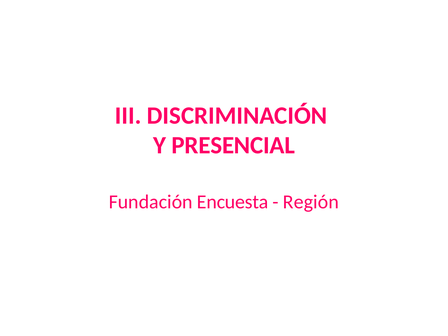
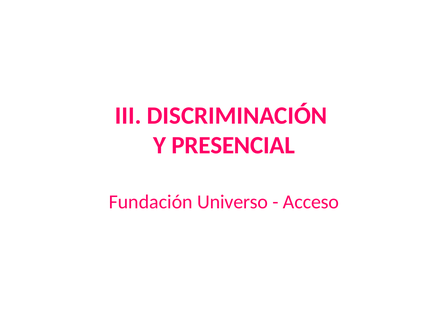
Encuesta: Encuesta -> Universo (233, 202)
Región: Región -> Acceso (311, 202)
